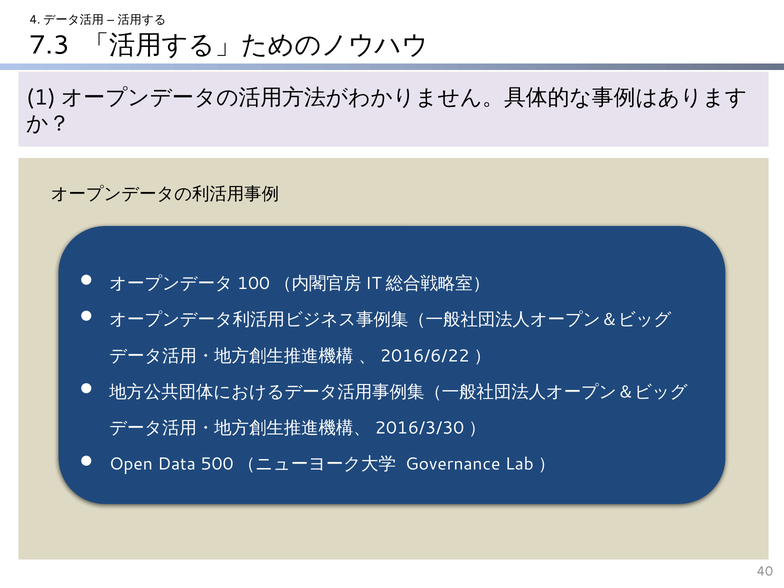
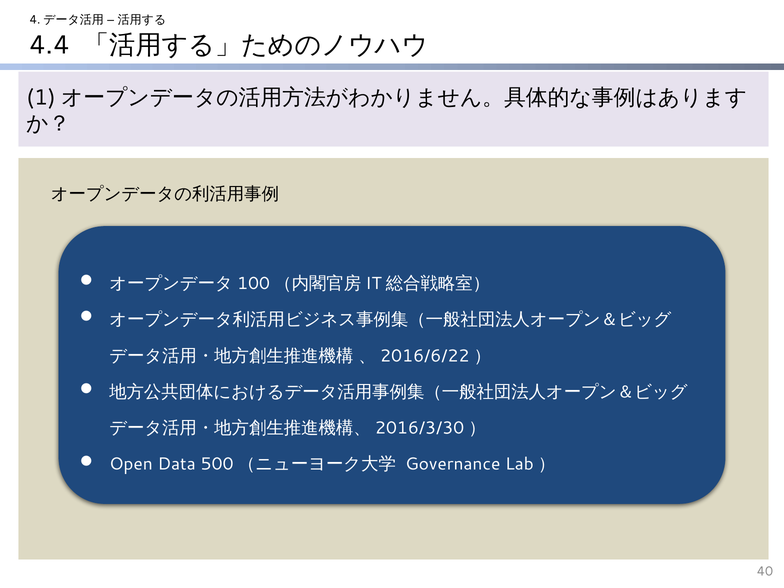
7.3: 7.3 -> 4.4 (50, 45)
